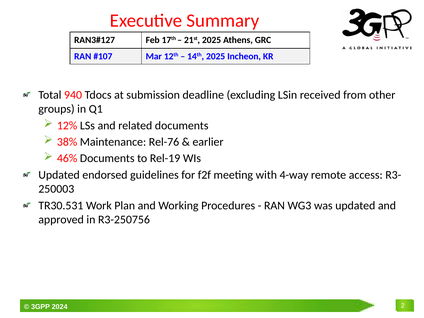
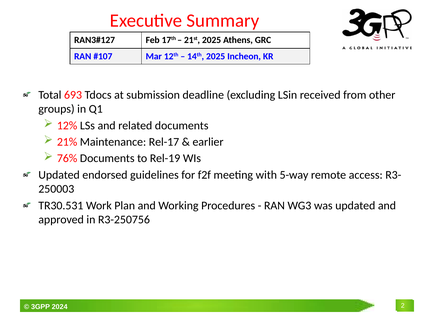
940: 940 -> 693 (73, 95)
38%: 38% -> 21% (67, 142)
Rel-76: Rel-76 -> Rel-17 (164, 142)
46%: 46% -> 76% (67, 158)
4-way: 4-way -> 5-way (294, 175)
